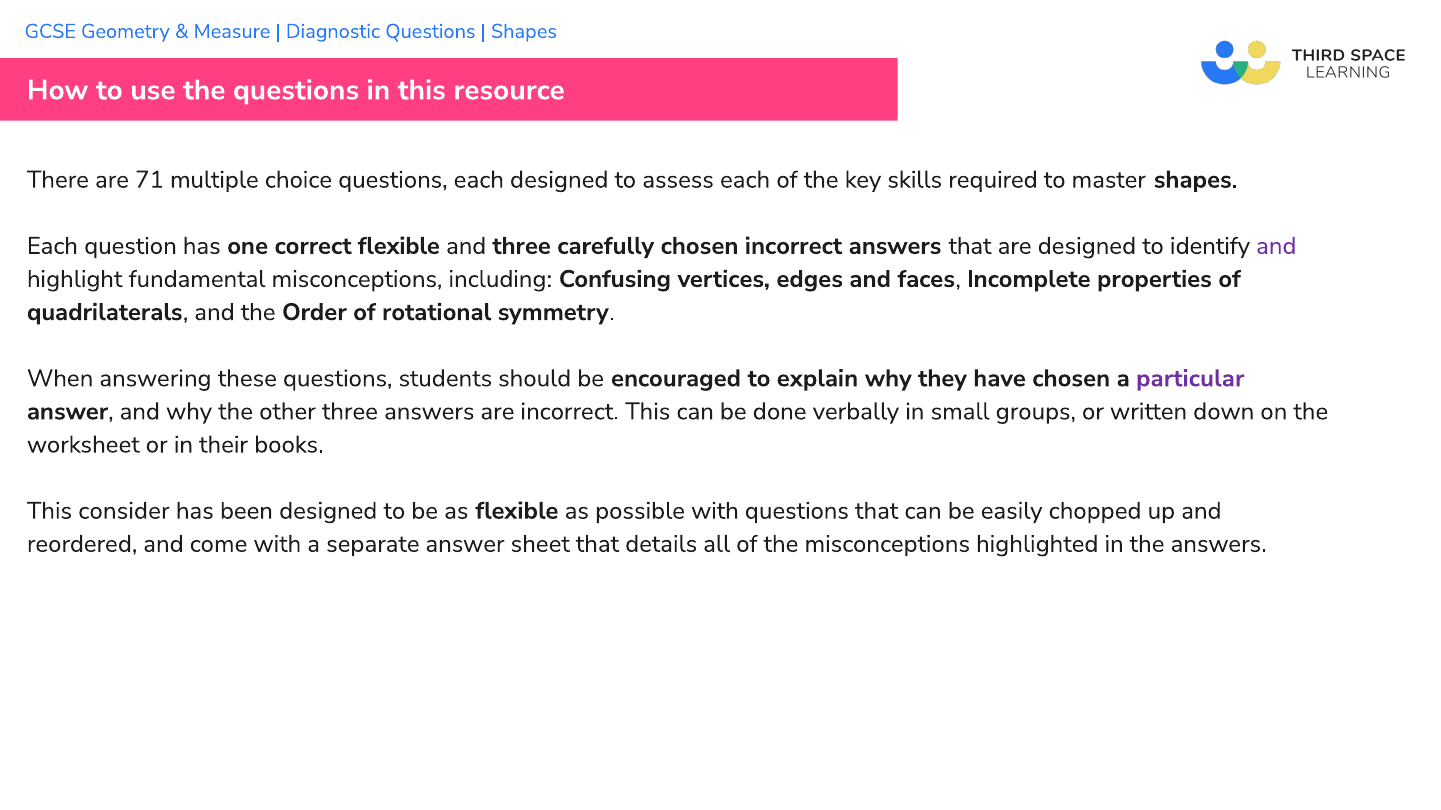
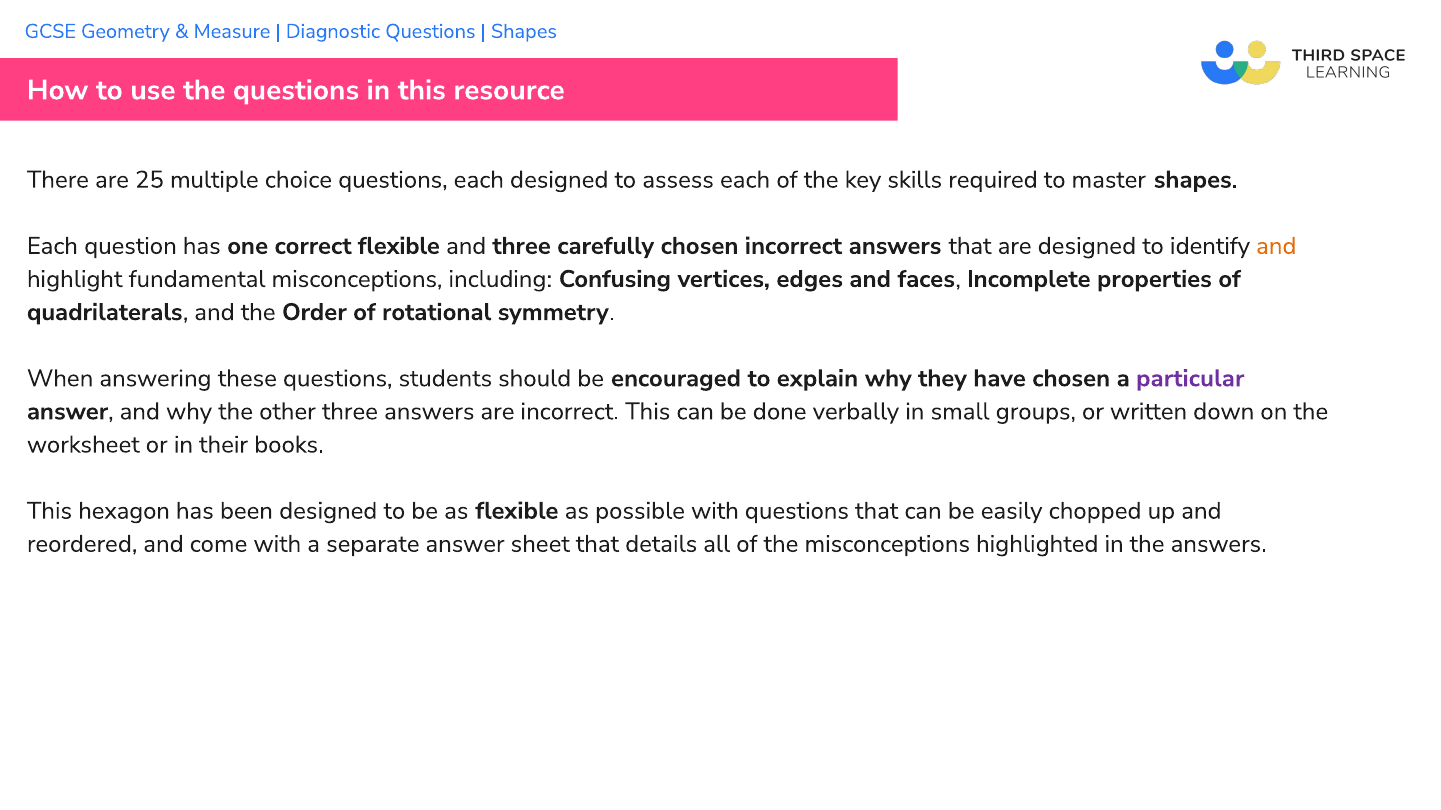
71: 71 -> 25 (149, 180)
and colour: purple -> orange (1276, 246)
consider: consider -> hexagon (124, 511)
